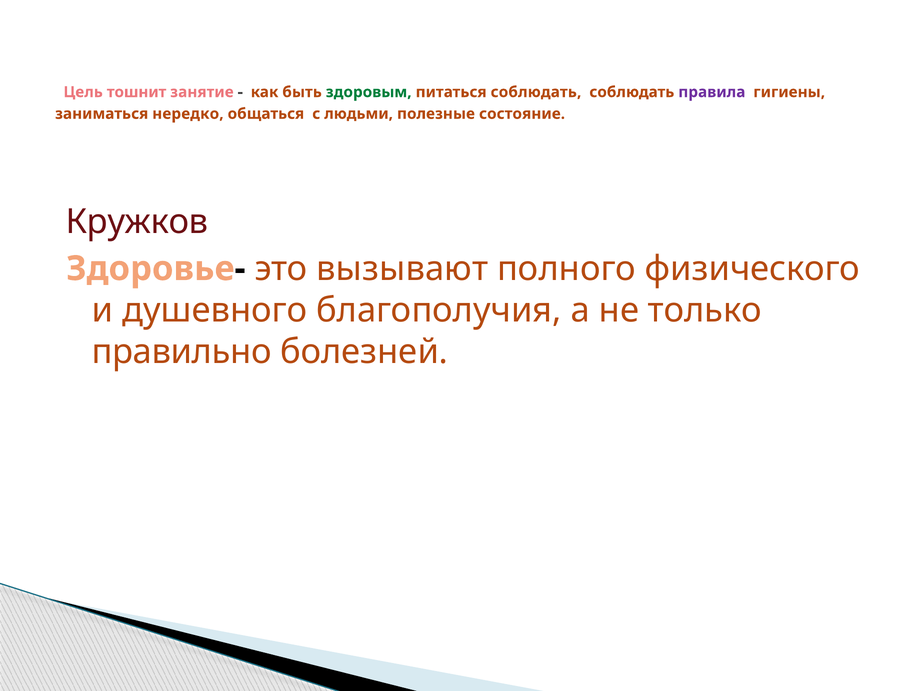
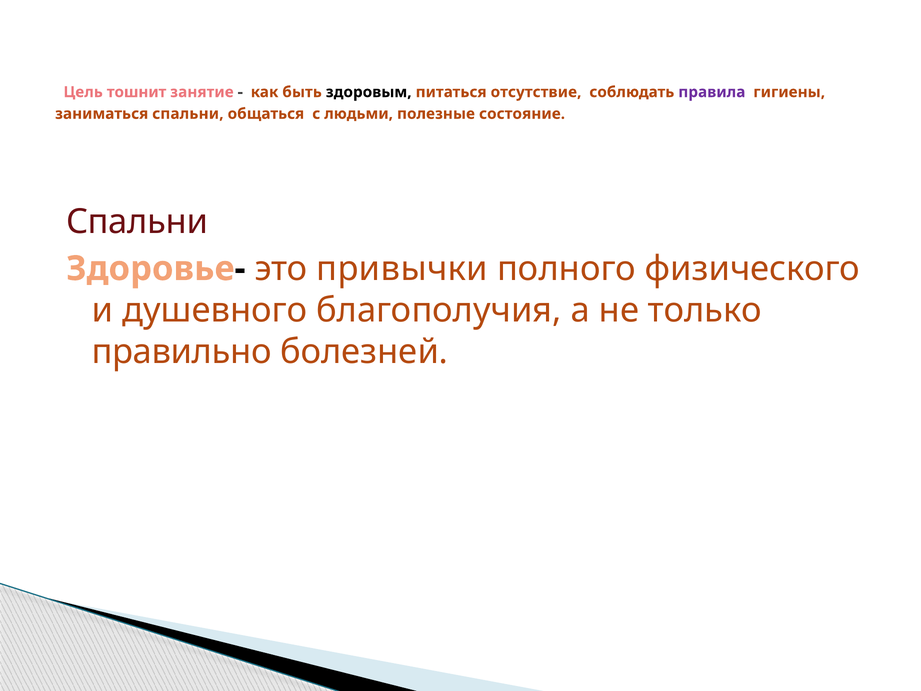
здоровым colour: green -> black (369, 92)
питаться соблюдать: соблюдать -> отсутствие (536, 92)
заниматься нередко: нередко -> спальни (188, 114)
Кружков: Кружков -> Спальни (137, 222)
вызывают: вызывают -> привычки (402, 269)
